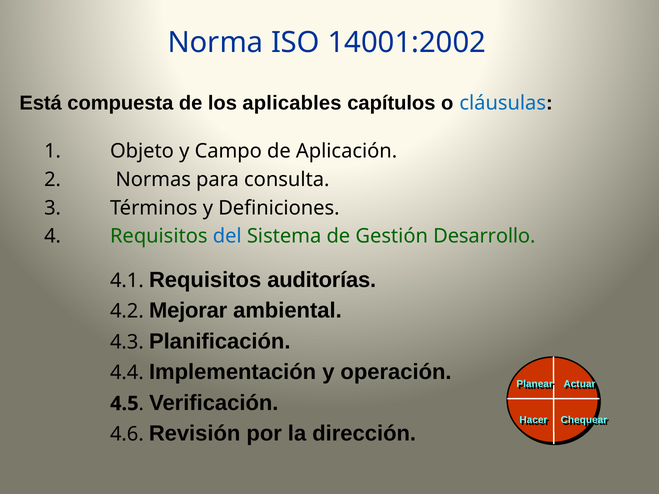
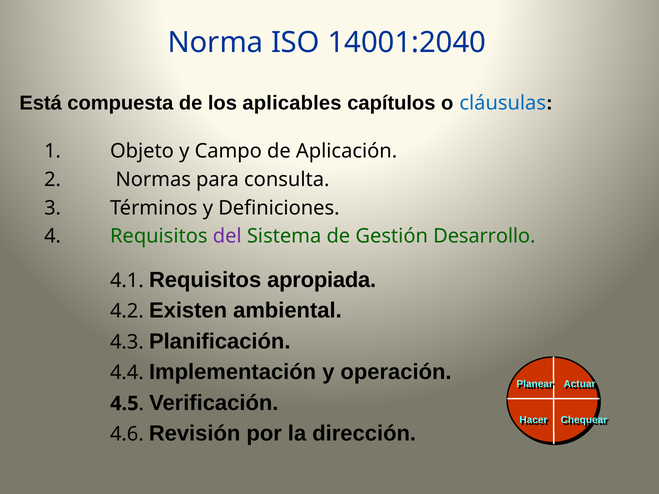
14001:2002: 14001:2002 -> 14001:2040 (407, 43)
del colour: blue -> purple (227, 236)
auditorías: auditorías -> apropiada (322, 280)
Mejorar: Mejorar -> Existen (188, 311)
